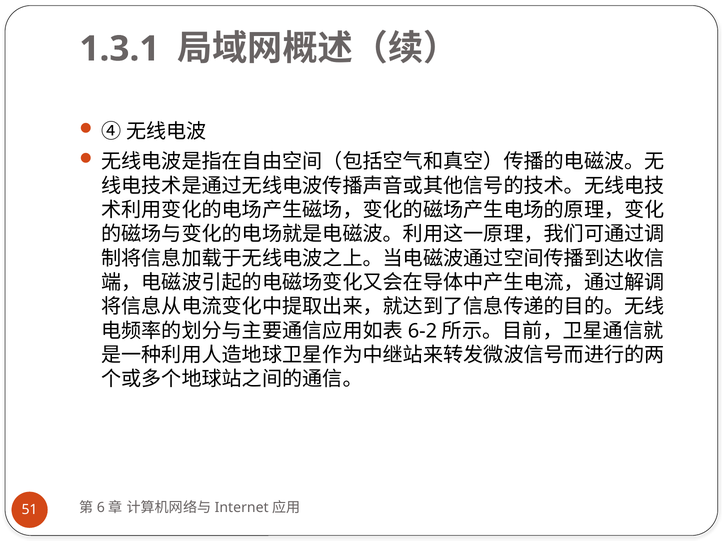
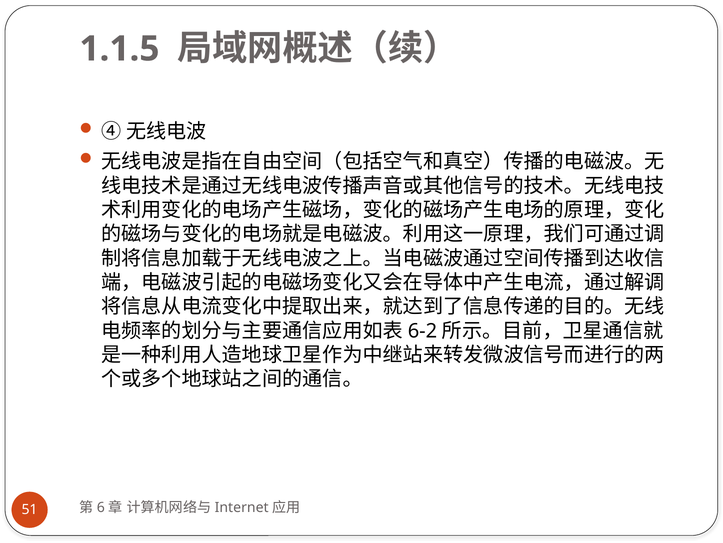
1.3.1: 1.3.1 -> 1.1.5 (119, 49)
